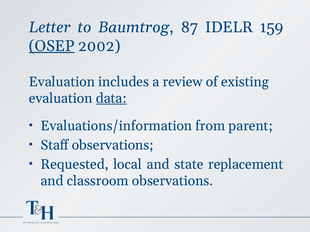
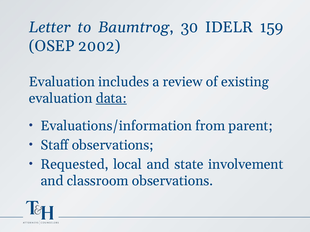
87: 87 -> 30 (190, 27)
OSEP underline: present -> none (52, 46)
replacement: replacement -> involvement (246, 165)
